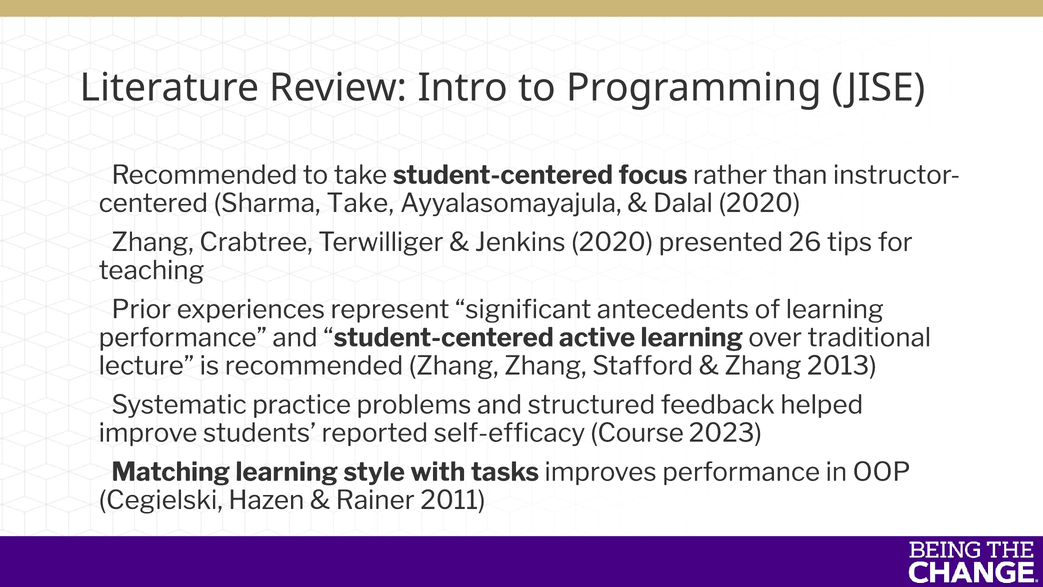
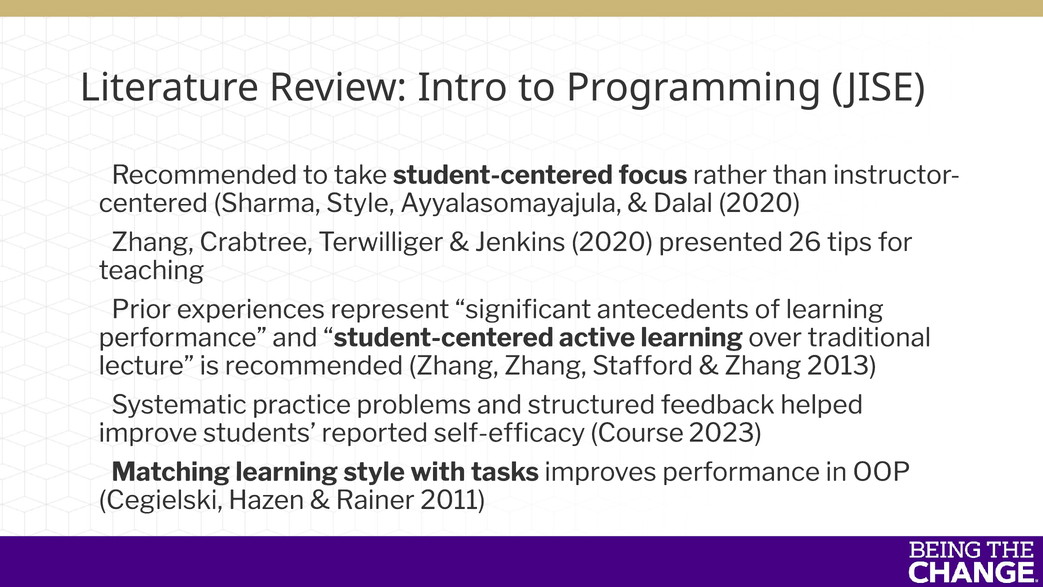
Sharma Take: Take -> Style (360, 203)
